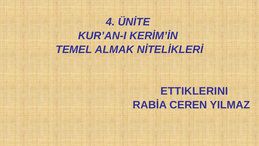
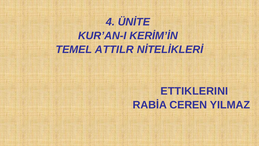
ALMAK: ALMAK -> ATTILR (114, 49)
